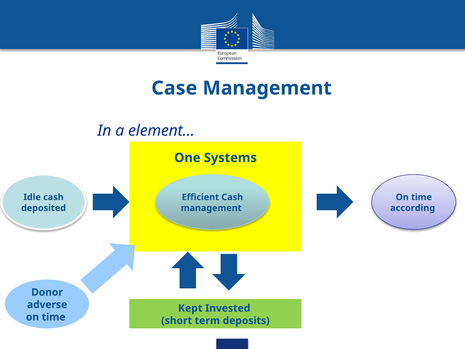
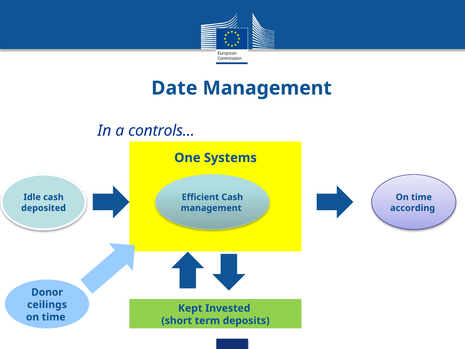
Case: Case -> Date (174, 88)
element…: element… -> controls… (161, 131)
adverse: adverse -> ceilings (47, 304)
